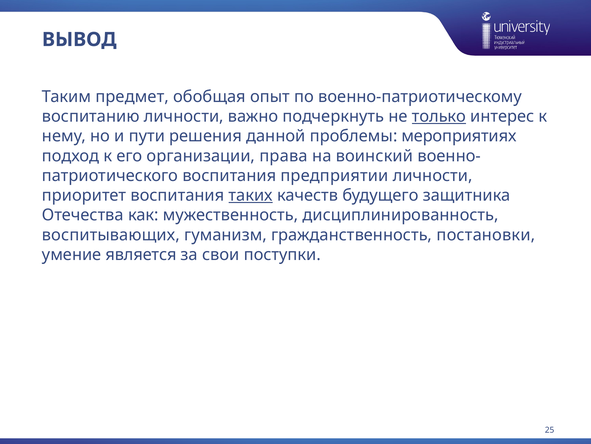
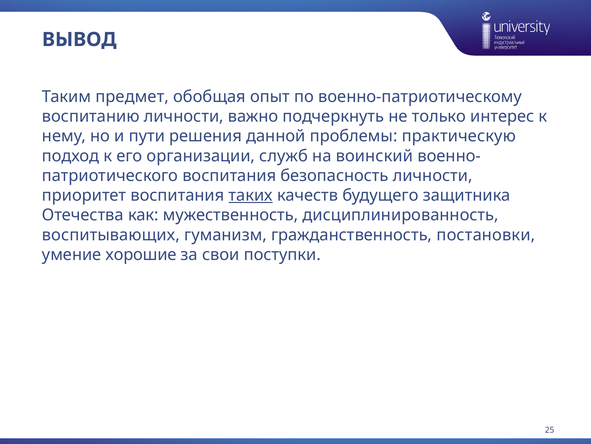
только underline: present -> none (439, 116)
мероприятиях: мероприятиях -> практическую (459, 136)
права: права -> служб (284, 156)
предприятии: предприятии -> безопасность (334, 175)
является: является -> хорошие (141, 254)
